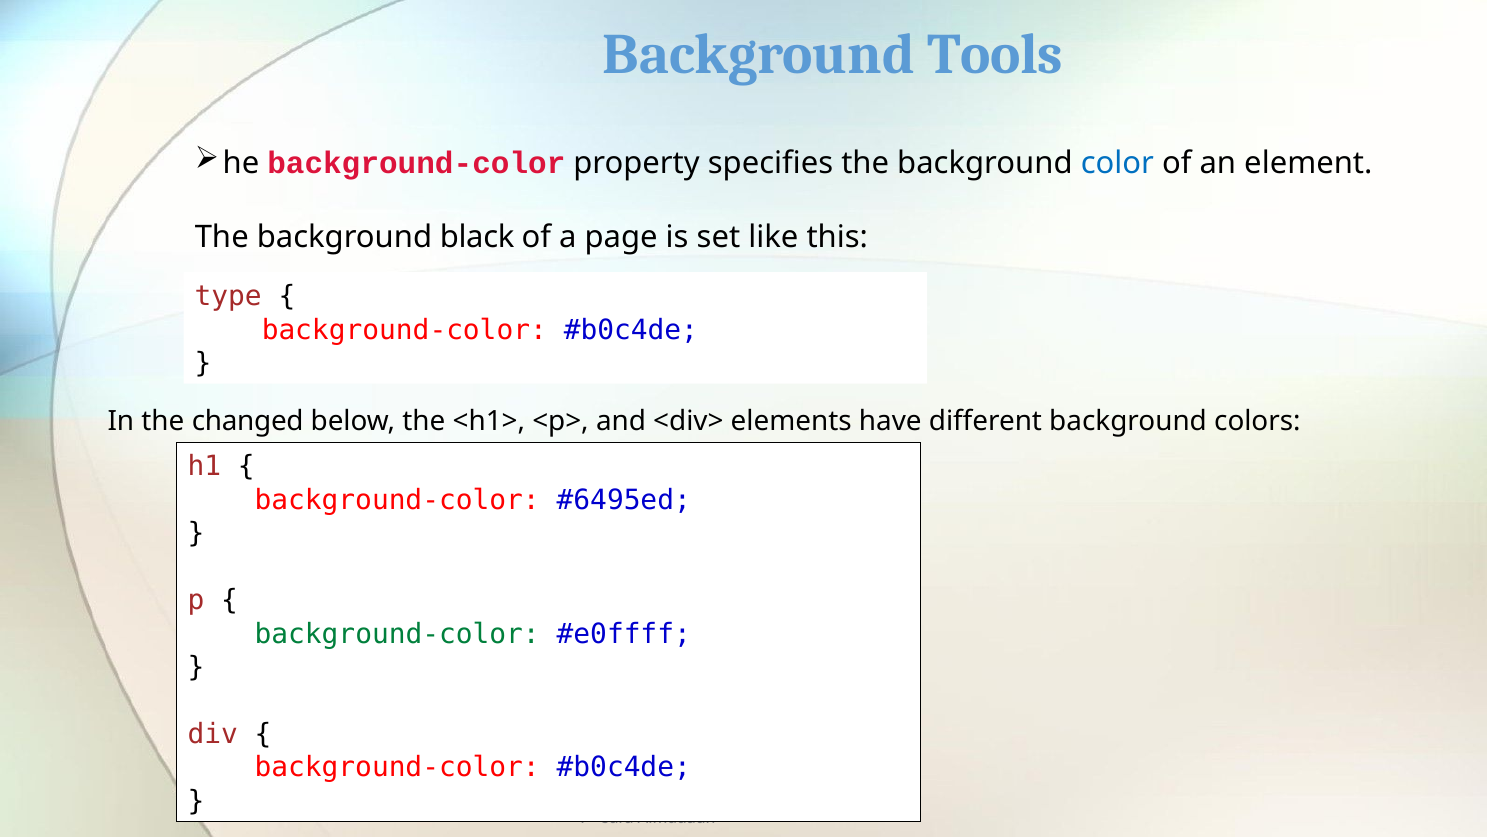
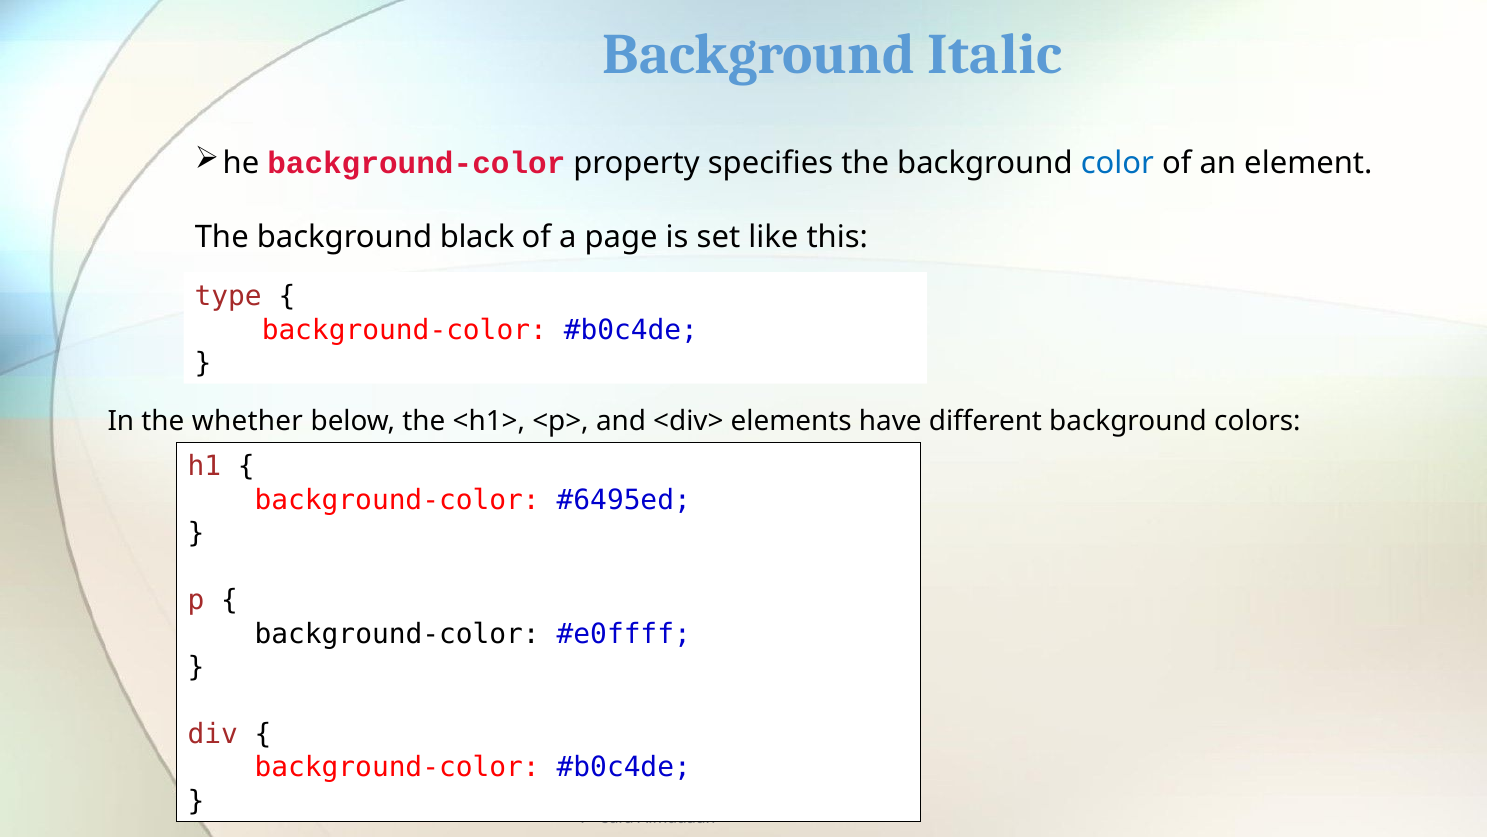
Tools: Tools -> Italic (995, 55)
changed: changed -> whether (247, 421)
background-color colour: green -> black (397, 633)
